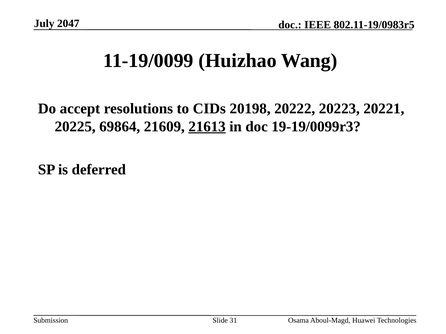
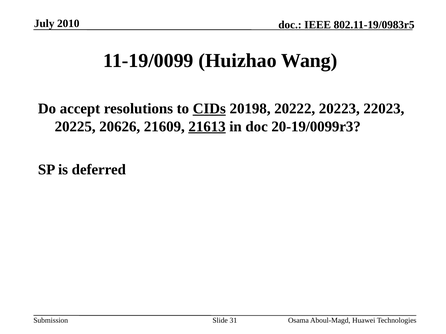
2047: 2047 -> 2010 (68, 24)
CIDs underline: none -> present (209, 109)
20221: 20221 -> 22023 (384, 109)
69864: 69864 -> 20626 (120, 127)
19-19/0099r3: 19-19/0099r3 -> 20-19/0099r3 (316, 127)
